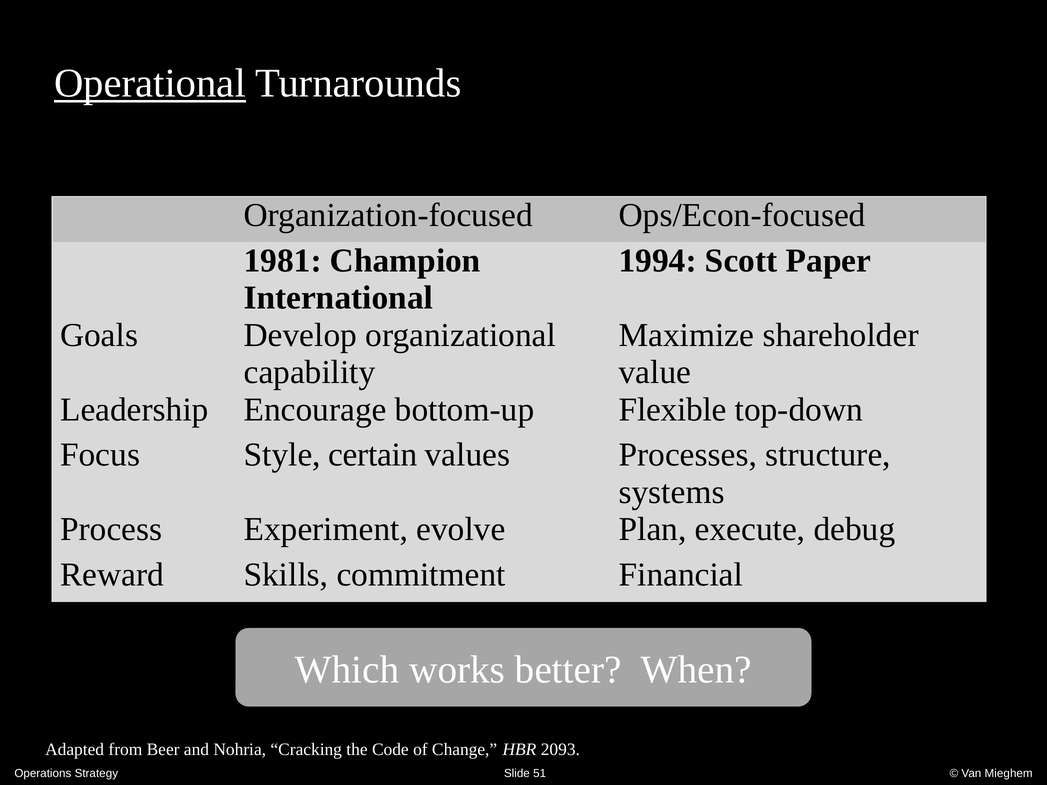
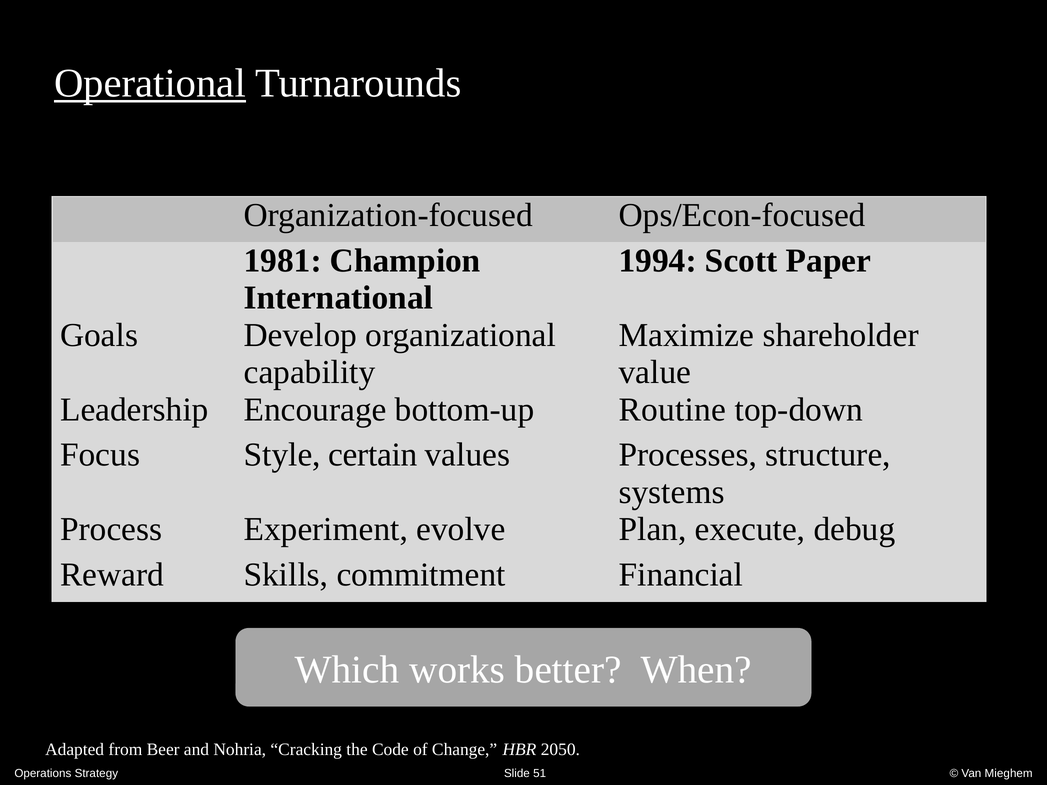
Flexible: Flexible -> Routine (672, 410)
2093: 2093 -> 2050 (560, 750)
